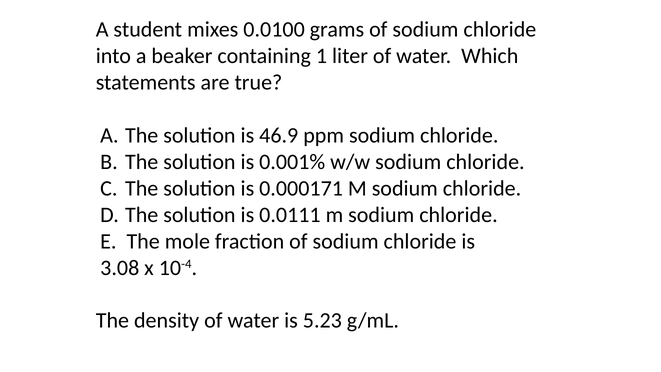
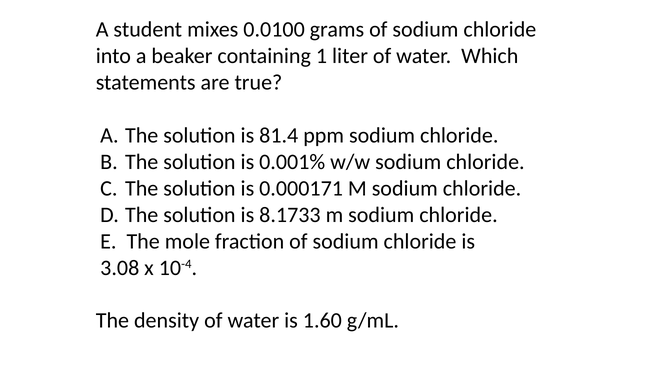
46.9: 46.9 -> 81.4 (279, 135)
0.0111: 0.0111 -> 8.1733 (290, 215)
5.23: 5.23 -> 1.60 (322, 320)
